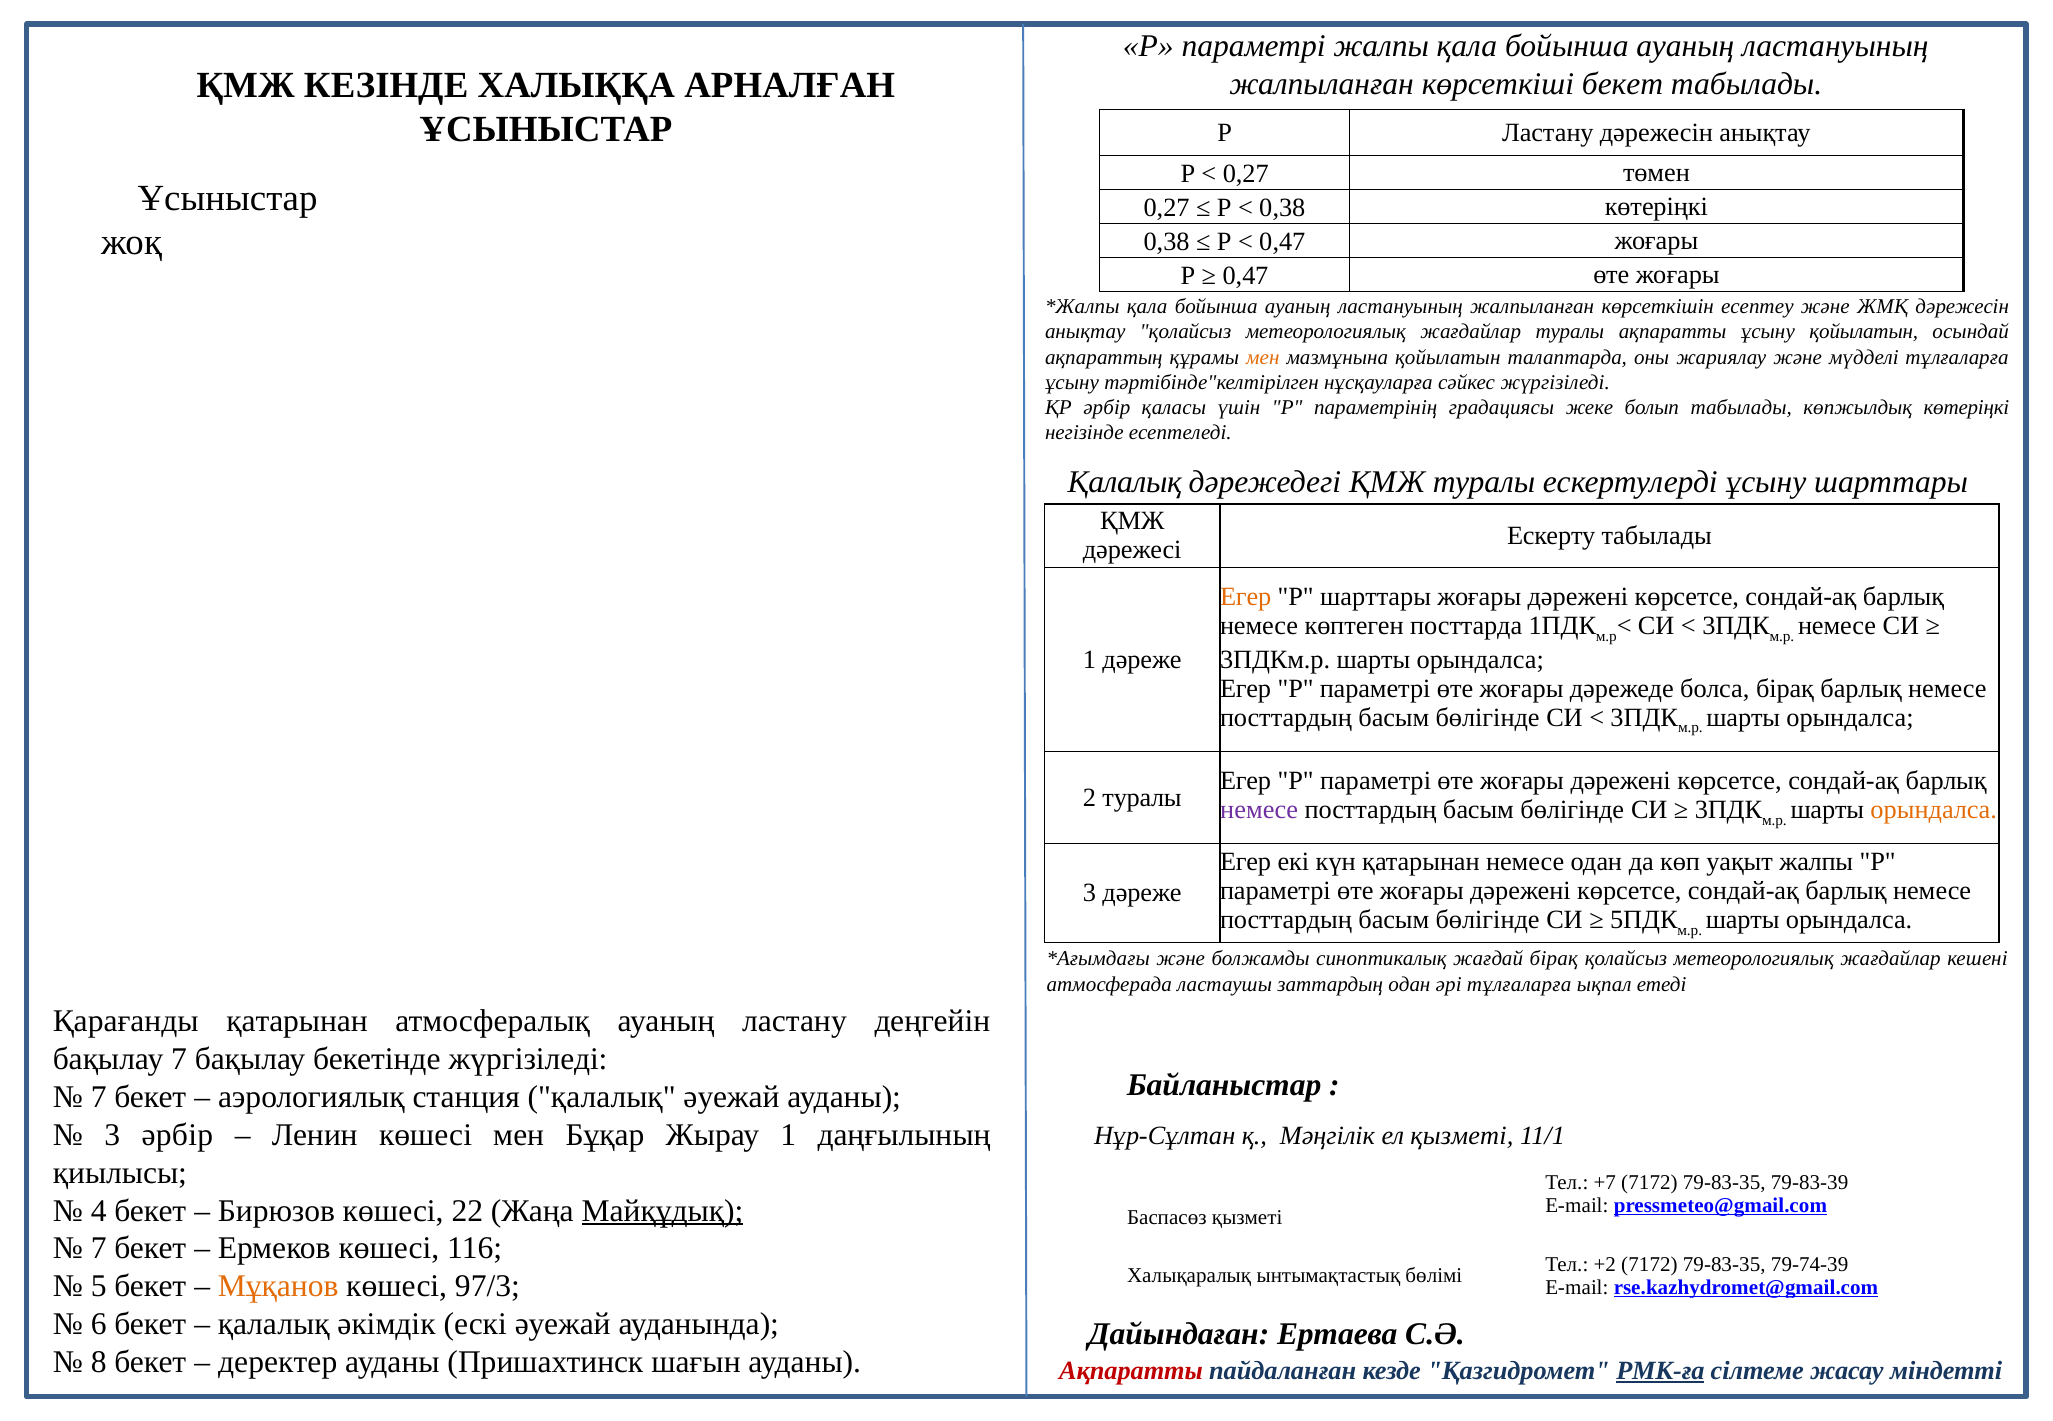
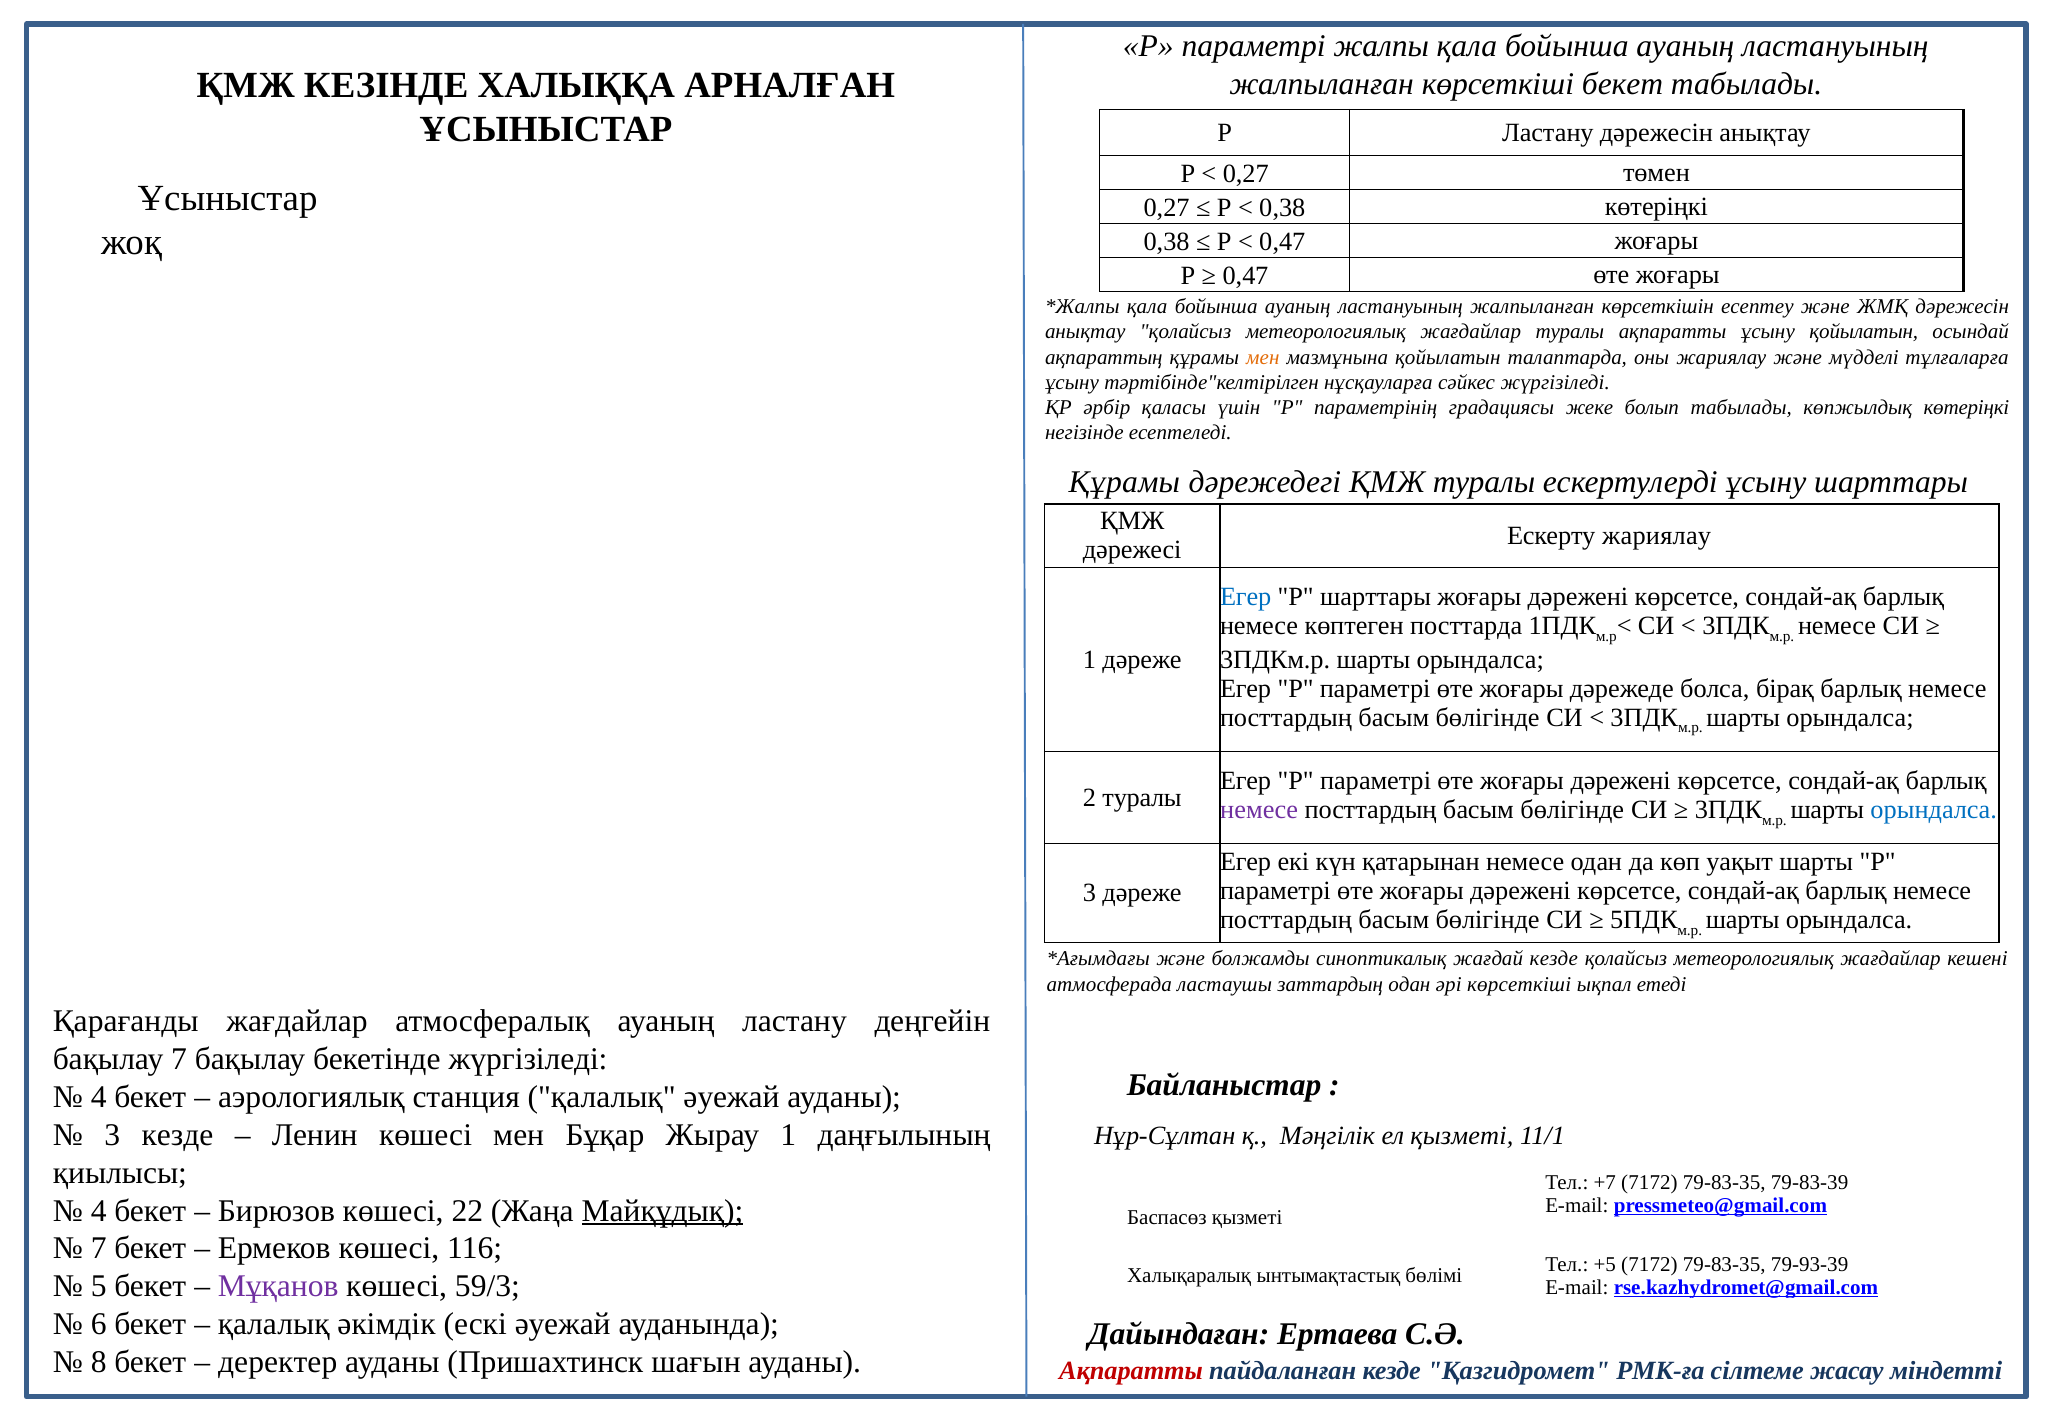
Қалалық: Қалалық -> Құрамы (1124, 482)
Ескерту табылады: табылады -> жариялау (1657, 536)
Егер colour: orange -> blue (1246, 597)
орындалса colour: orange -> blue (1934, 810)
уақыт жалпы: жалпы -> шарты (1816, 862)
жағдай бірақ: бірақ -> кезде (1554, 959)
әрі тұлғаларға: тұлғаларға -> көрсеткіші (1519, 984)
Қарағанды қатарынан: қатарынан -> жағдайлар (297, 1021)
7: 7 -> 4 (99, 1097)
3 әрбір: әрбір -> кезде (177, 1135)
+2: +2 -> +5 (1605, 1264)
79-74-39: 79-74-39 -> 79-93-39 (1810, 1264)
Мұқанов colour: orange -> purple (278, 1287)
97/3: 97/3 -> 59/3 (487, 1287)
РМК-ға underline: present -> none (1660, 1371)
